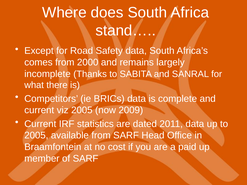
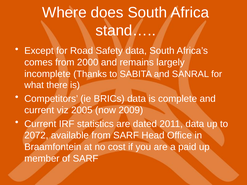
2005: 2005 -> 2072 (36, 136)
